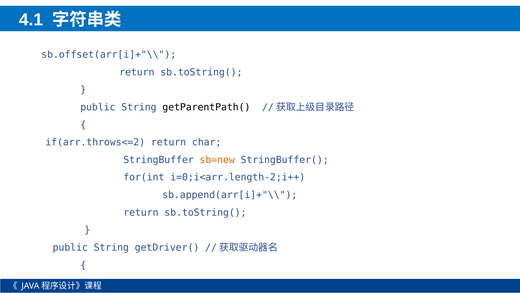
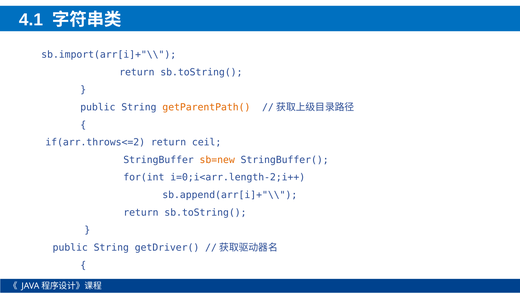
sb.offset(arr[i]+"\\: sb.offset(arr[i]+"\\ -> sb.import(arr[i]+"\\ (109, 54)
getParentPath( colour: black -> orange (206, 107)
char: char -> ceil (207, 142)
